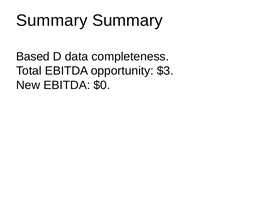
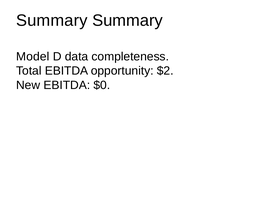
Based: Based -> Model (33, 57)
$3: $3 -> $2 (165, 71)
